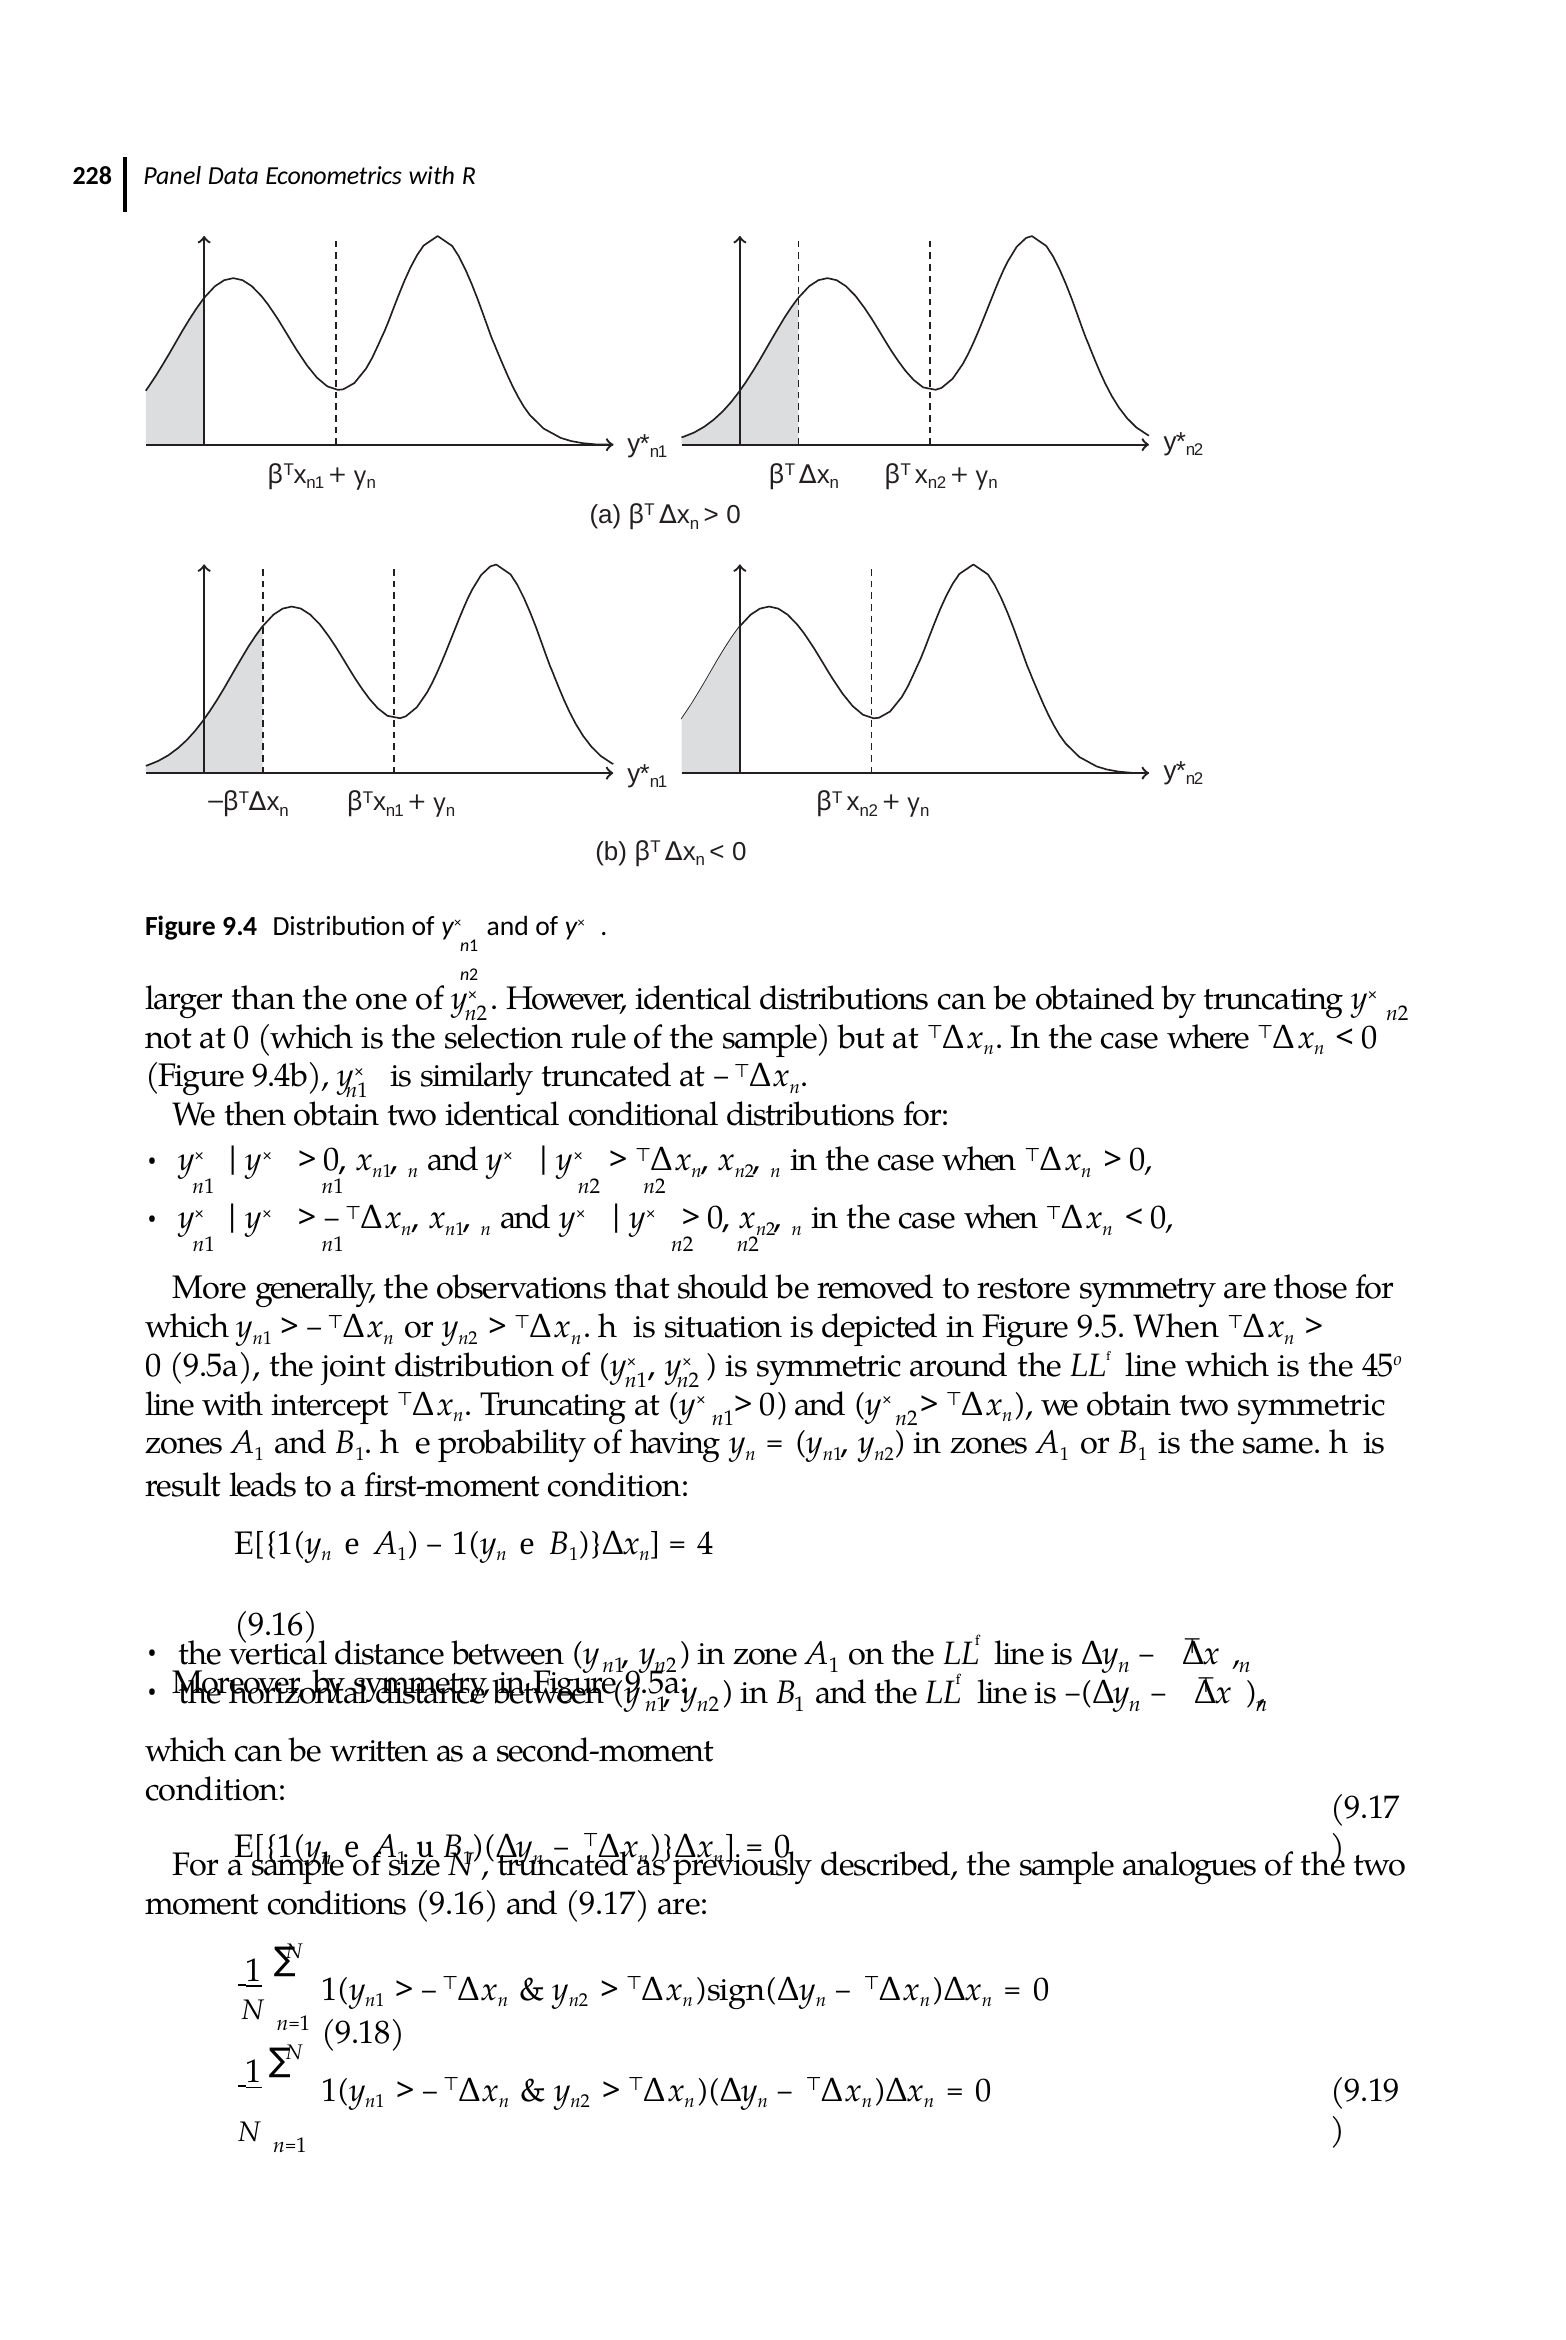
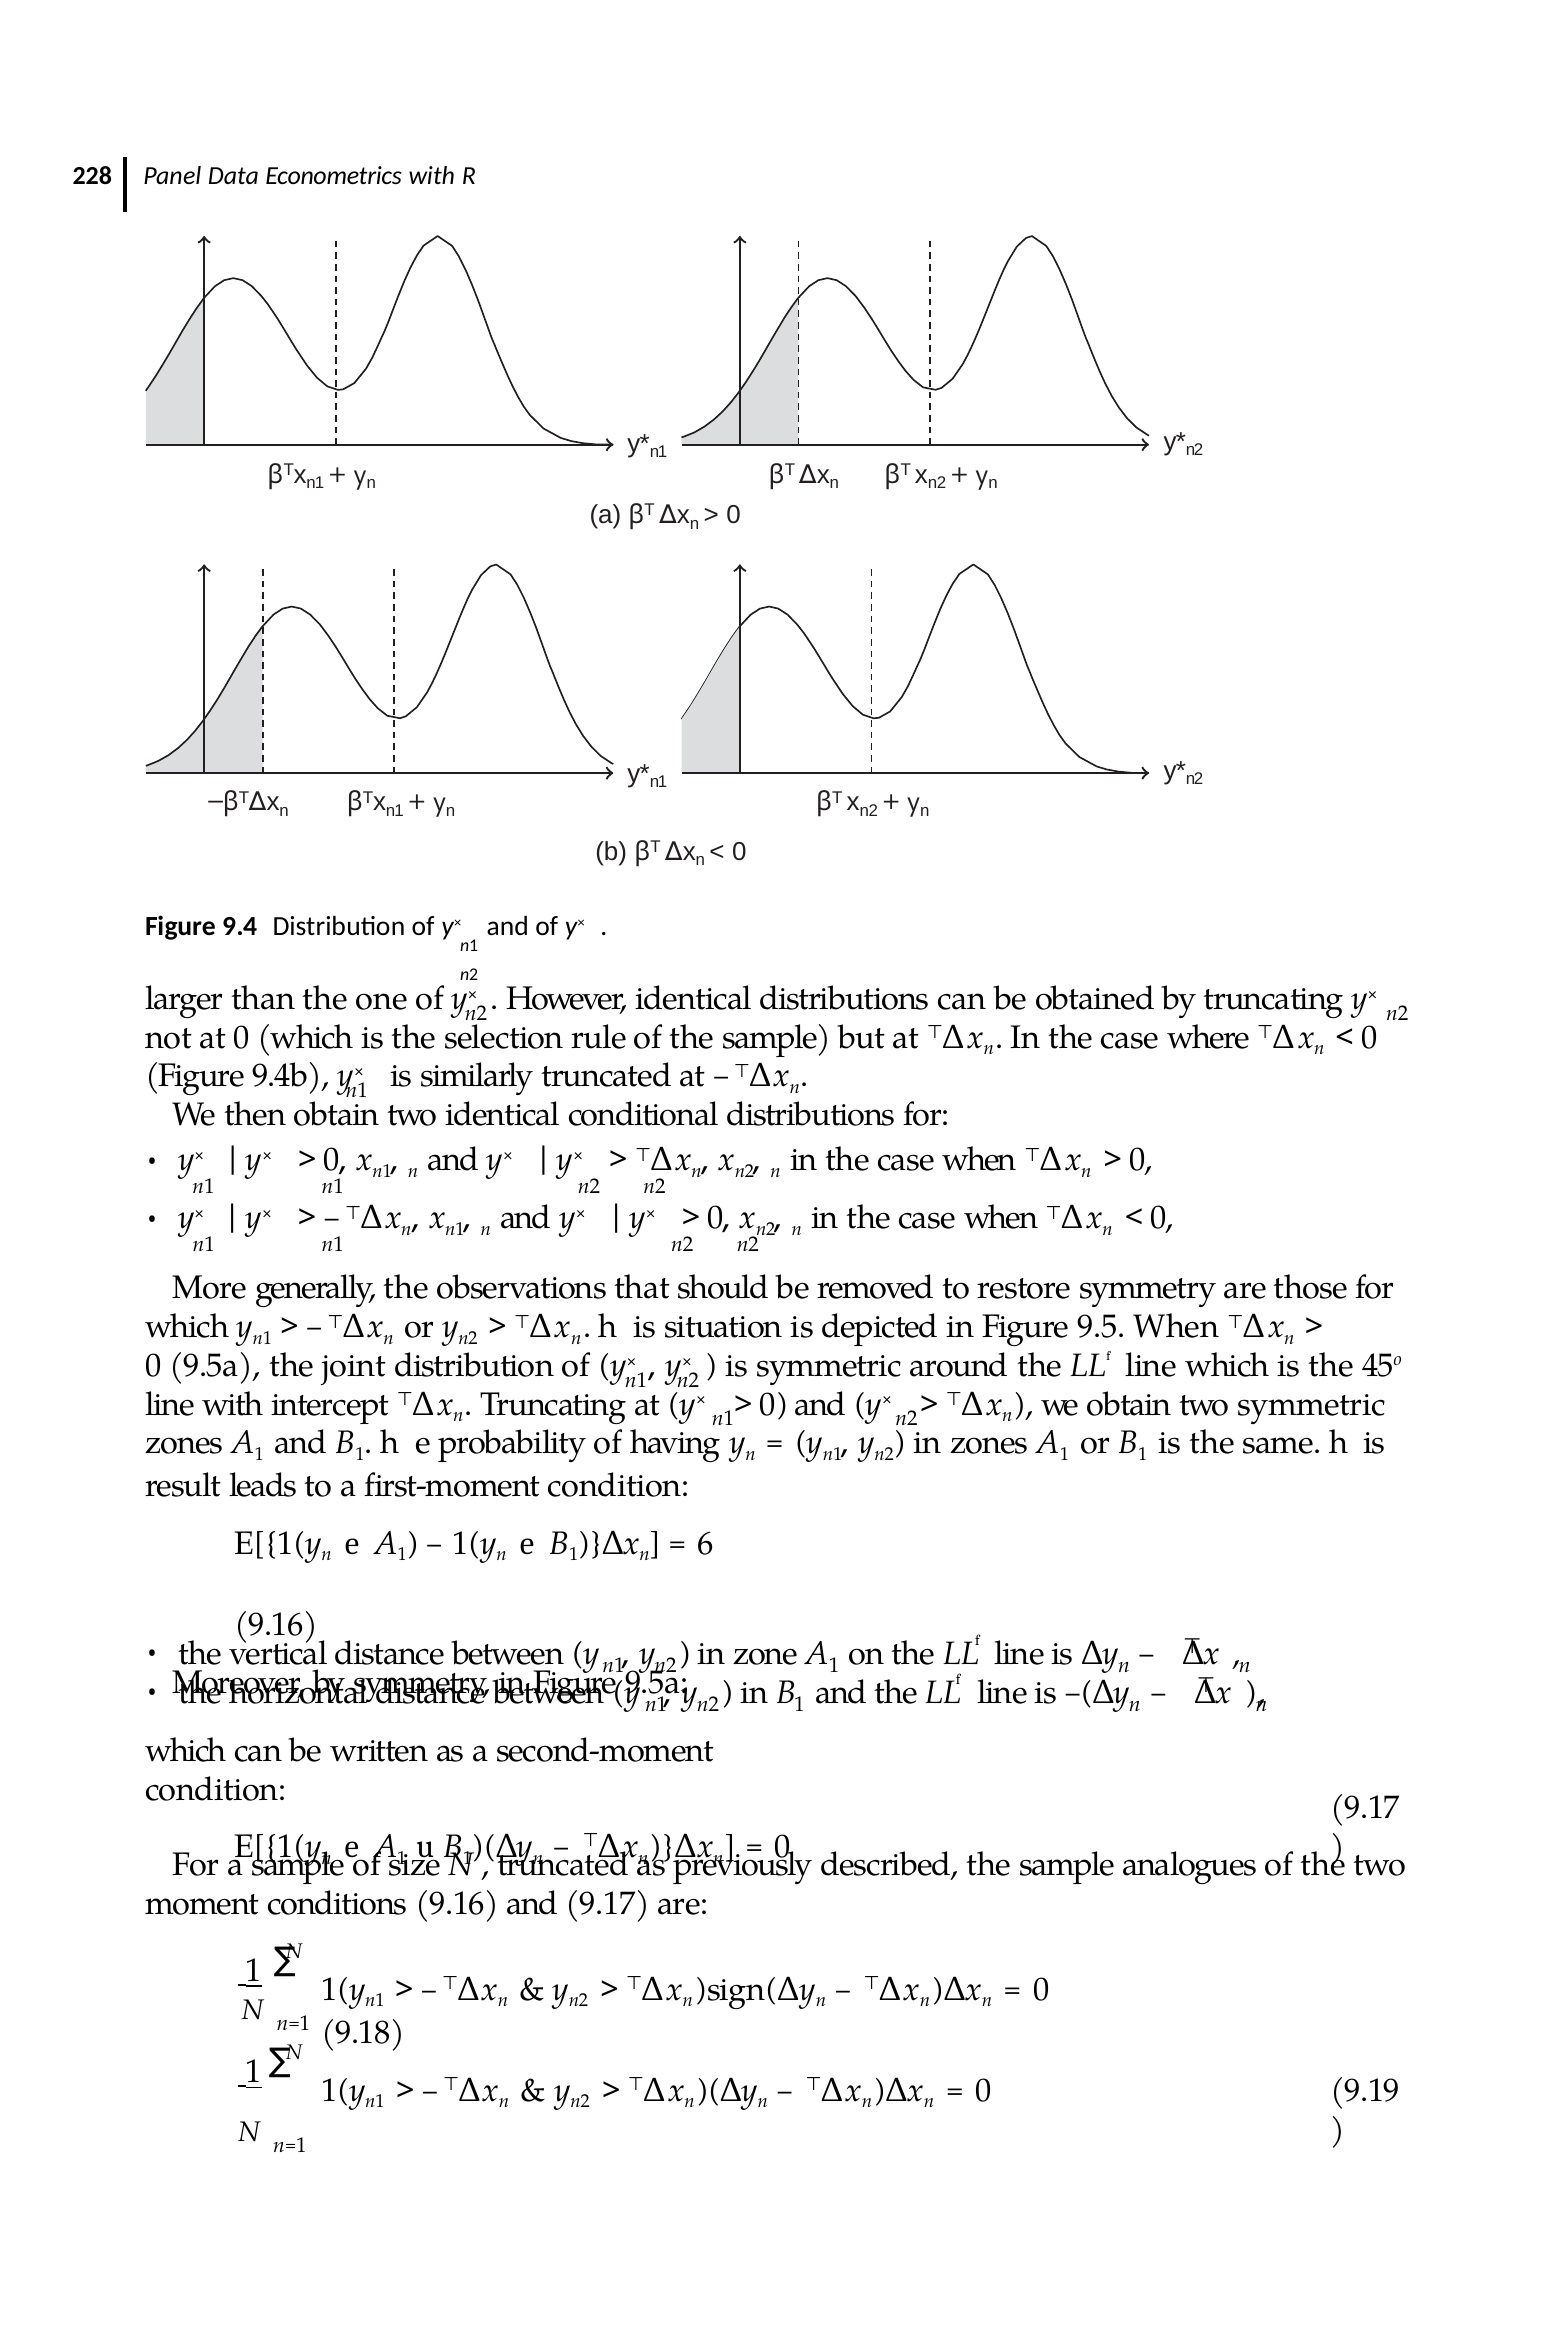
4: 4 -> 6 (706, 1543)
